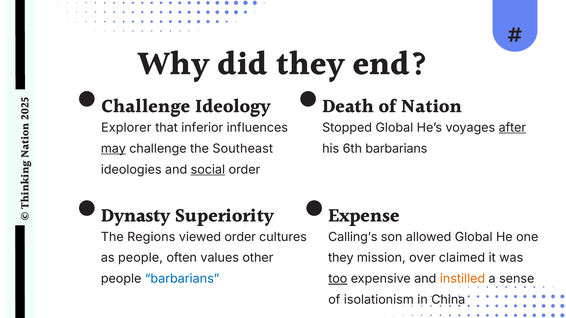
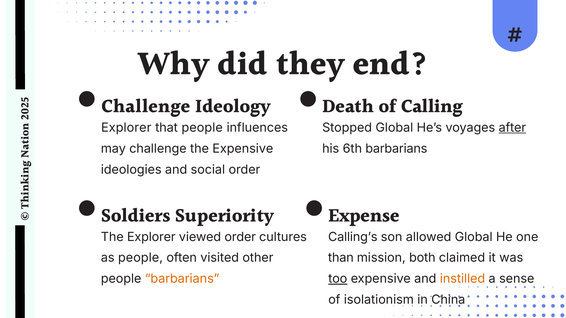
Nation: Nation -> Calling (432, 107)
that inferior: inferior -> people (202, 128)
may underline: present -> none (113, 149)
the Southeast: Southeast -> Expensive (243, 149)
social underline: present -> none (208, 170)
Dynasty: Dynasty -> Soldiers (136, 216)
The Regions: Regions -> Explorer (151, 237)
values: values -> visited (220, 258)
they: they -> than (341, 258)
over: over -> both (422, 258)
barbarians colour: blue -> orange (182, 279)
